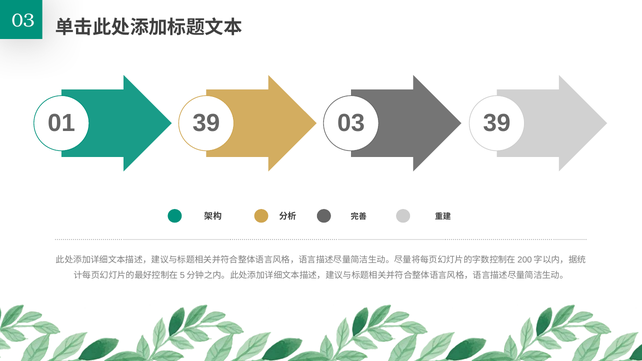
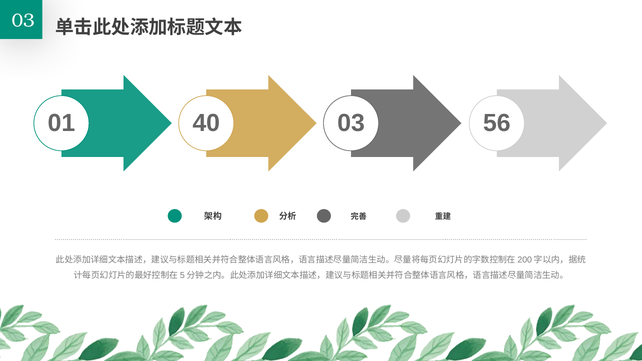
01 39: 39 -> 40 (206, 123)
03 39: 39 -> 56 (497, 123)
